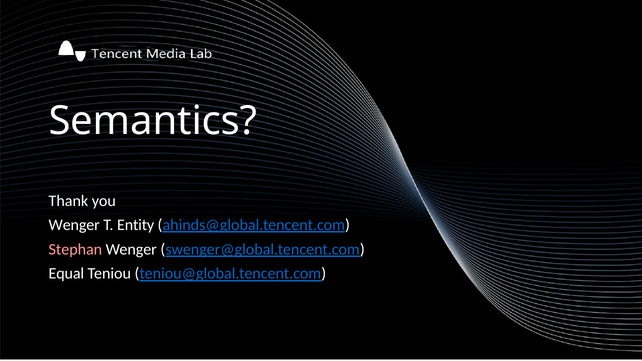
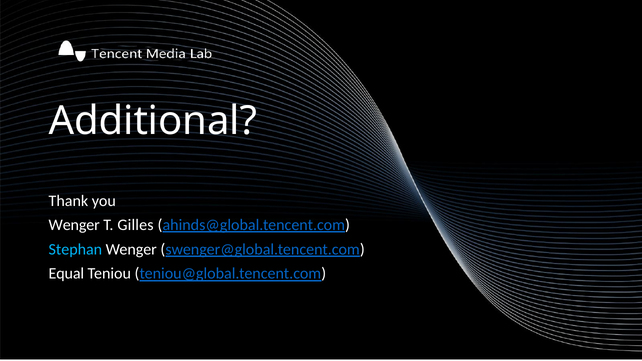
Semantics: Semantics -> Additional (153, 121)
Entity: Entity -> Gilles (136, 225)
Stephan colour: pink -> light blue (75, 249)
